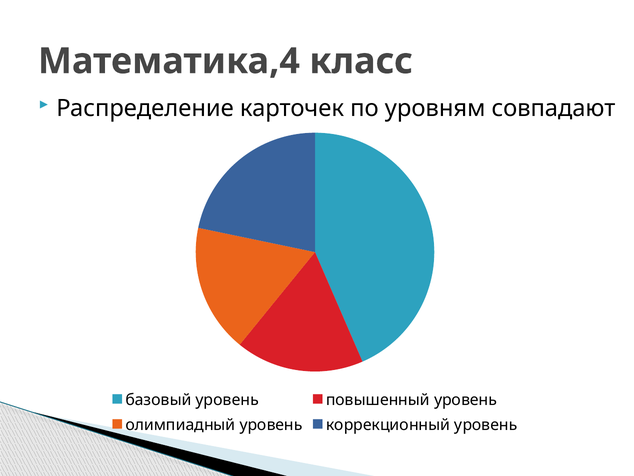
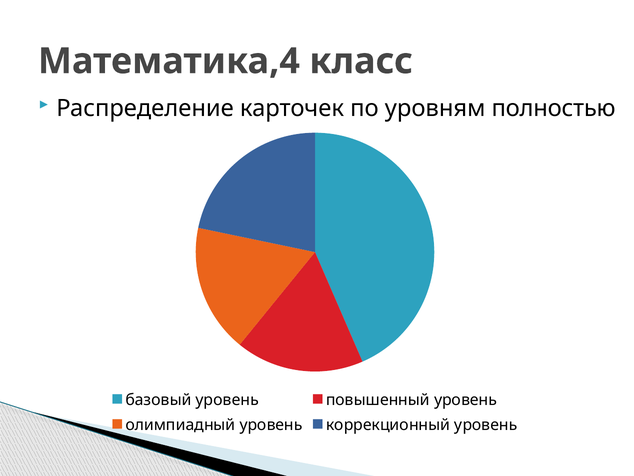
совпадают: совпадают -> полностью (554, 108)
